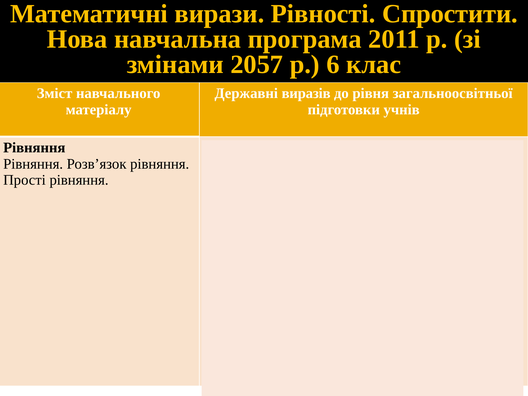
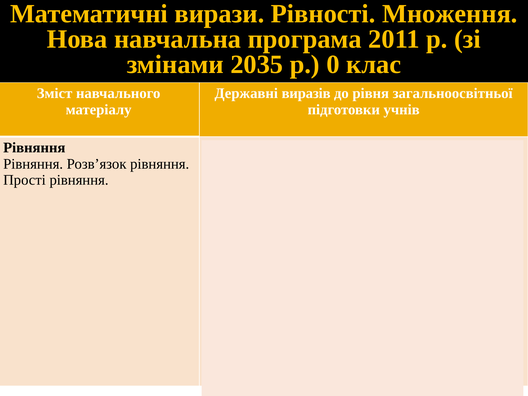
Спростити: Спростити -> Множення (450, 14)
2057: 2057 -> 2035 (257, 64)
6: 6 -> 0 (333, 64)
